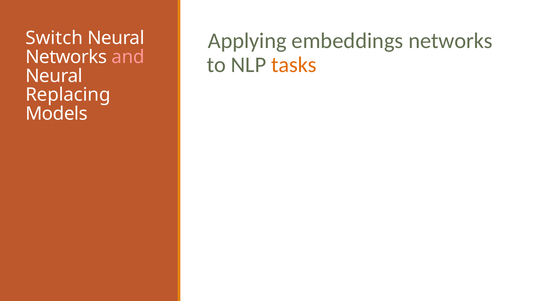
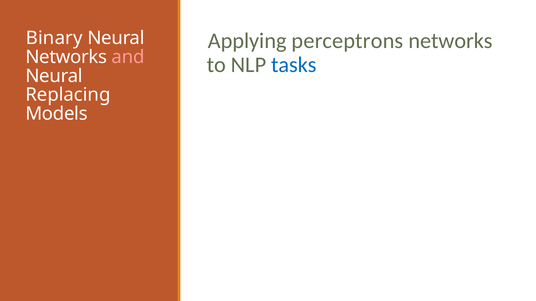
embeddings: embeddings -> perceptrons (347, 41)
Switch: Switch -> Binary (54, 38)
tasks colour: orange -> blue (294, 65)
